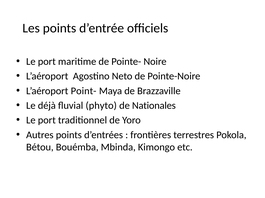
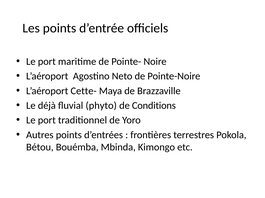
Point-: Point- -> Cette- (84, 91)
Nationales: Nationales -> Conditions (154, 106)
